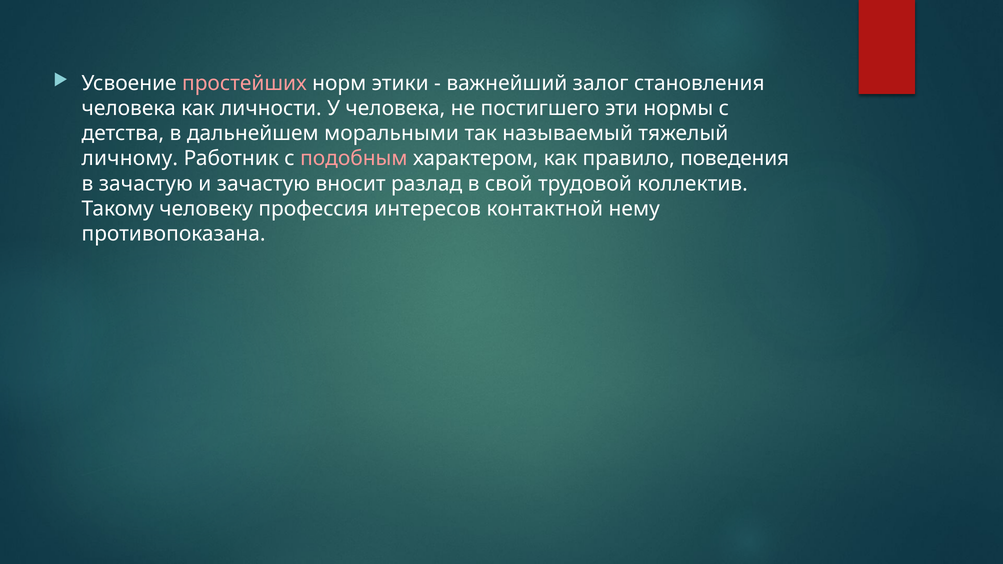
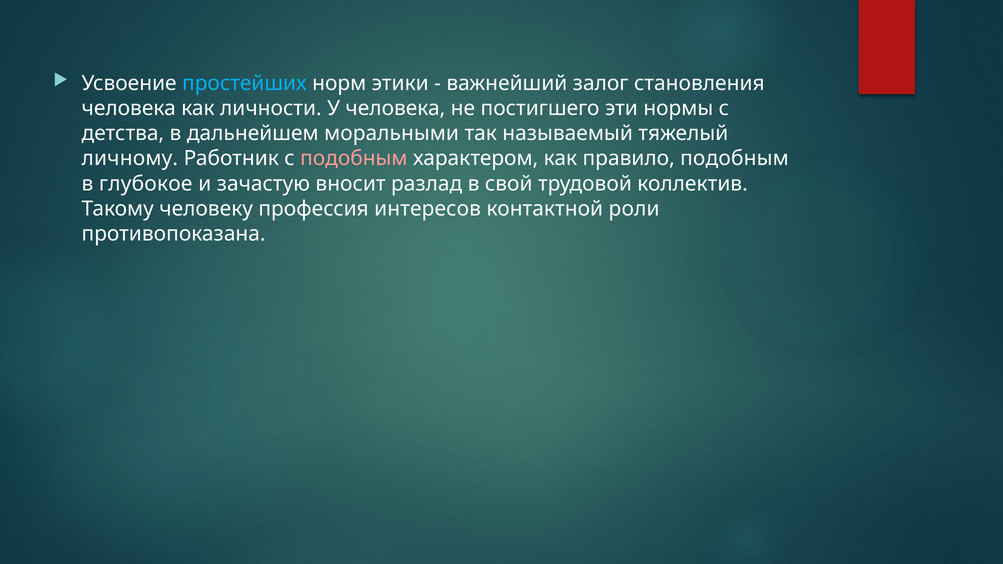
простейших colour: pink -> light blue (244, 83)
правило поведения: поведения -> подобным (734, 159)
в зачастую: зачастую -> глубокое (146, 184)
нему: нему -> роли (634, 209)
